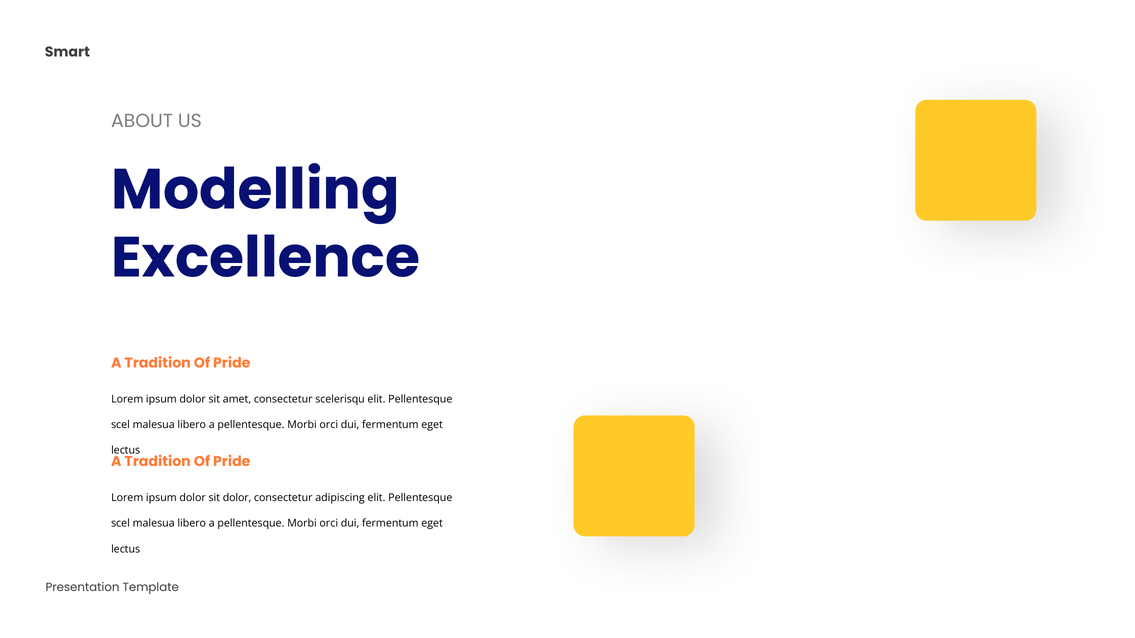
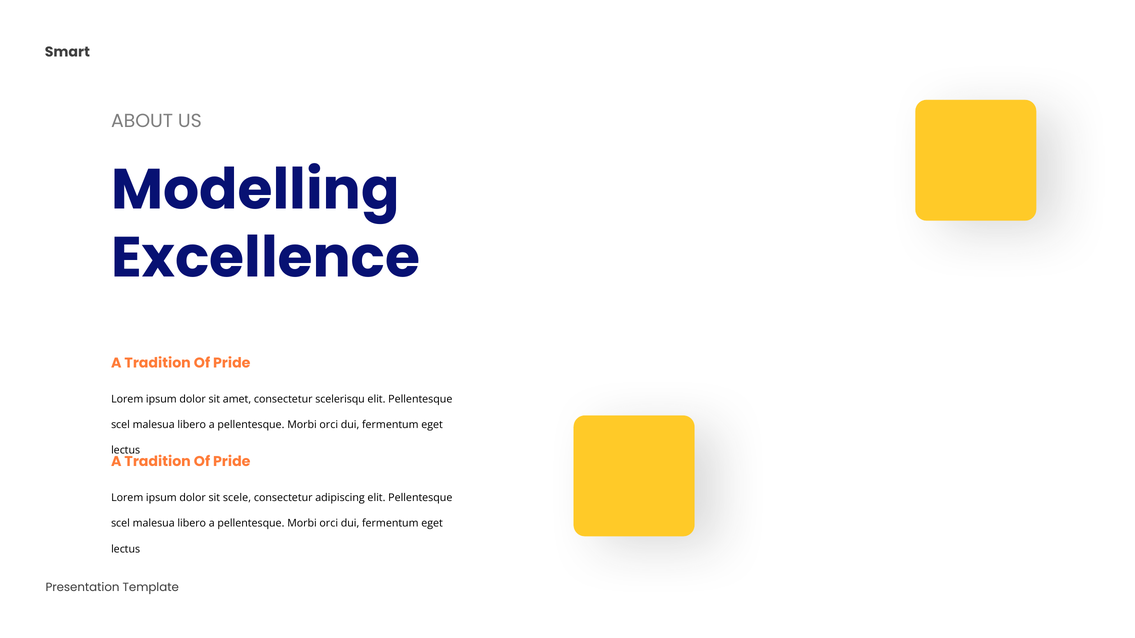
sit dolor: dolor -> scele (237, 498)
